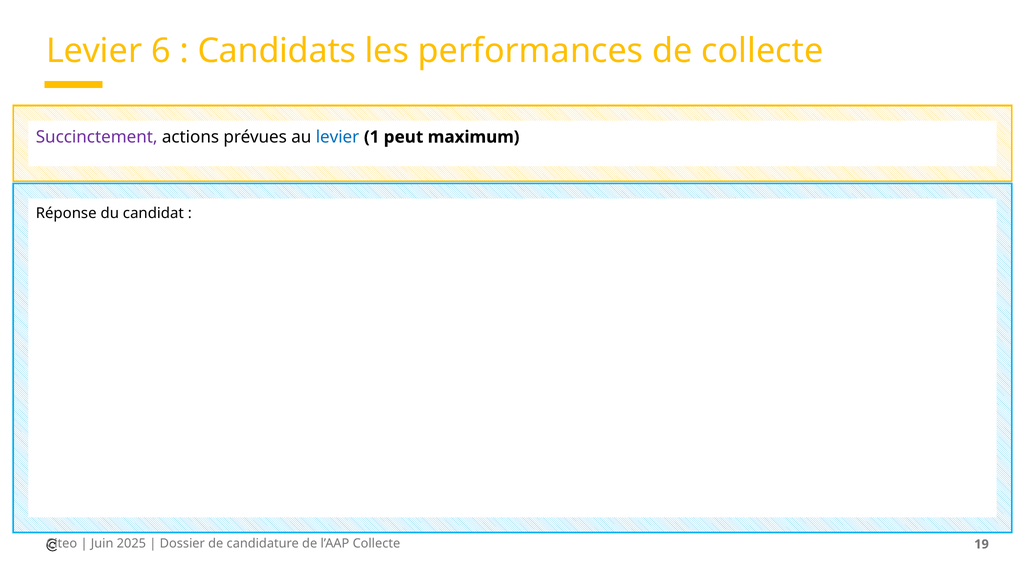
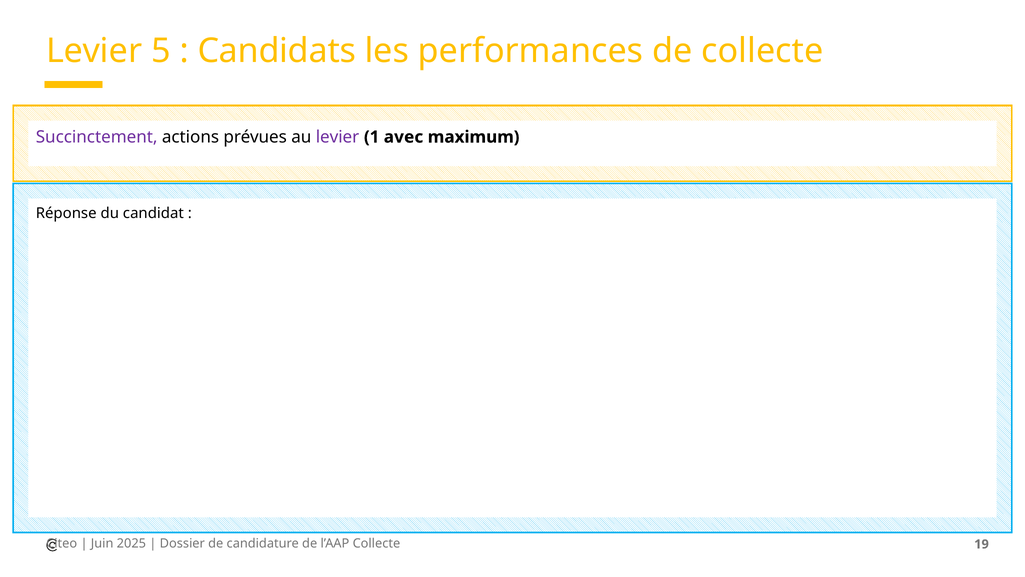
6: 6 -> 5 (161, 51)
levier colour: blue -> purple (337, 137)
peut: peut -> avec (403, 137)
